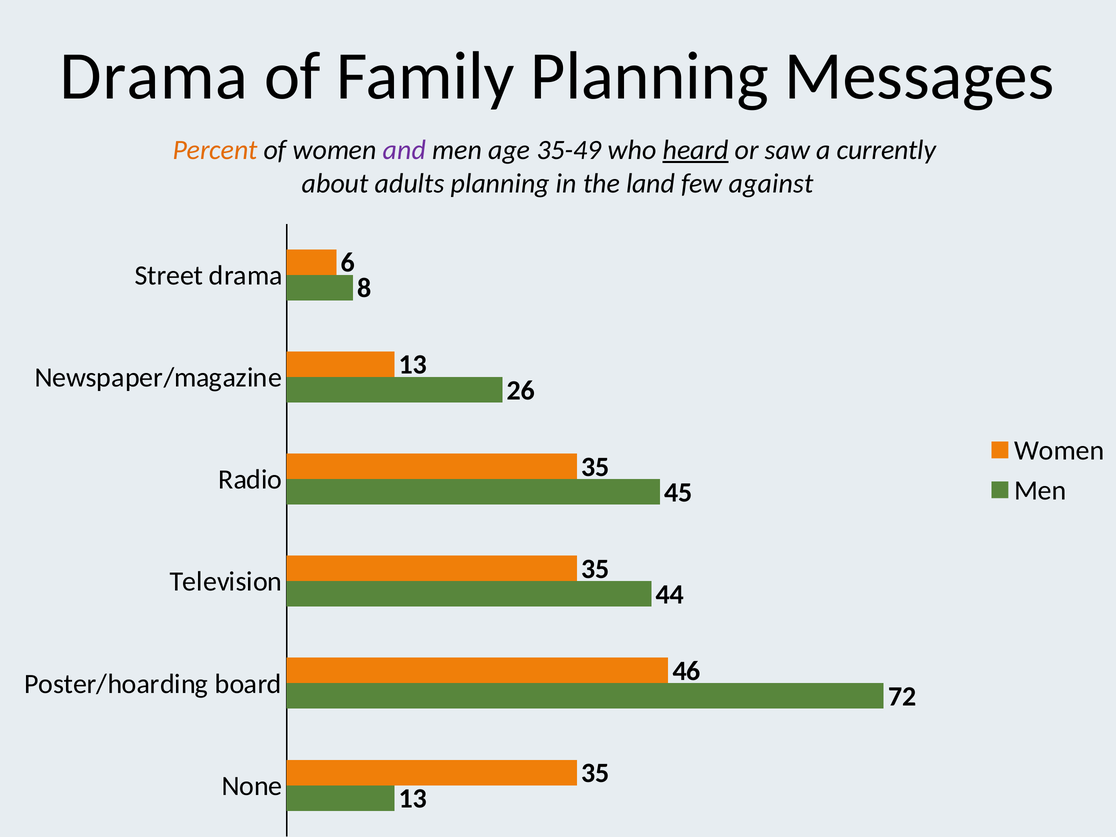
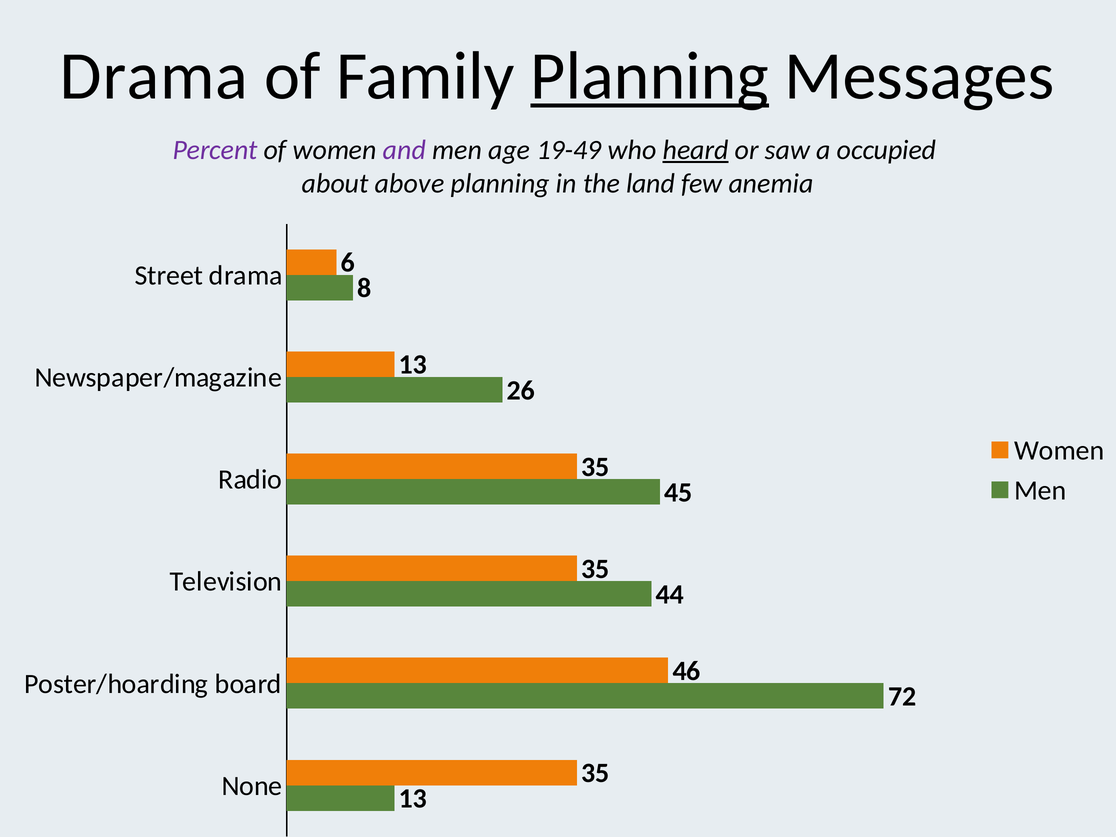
Planning underline: none -> present (650, 76)
Percent colour: orange -> purple (215, 150)
35-49: 35-49 -> 19-49 (569, 150)
currently: currently -> occupied (887, 150)
adults: adults -> above (410, 183)
against: against -> anemia (771, 183)
